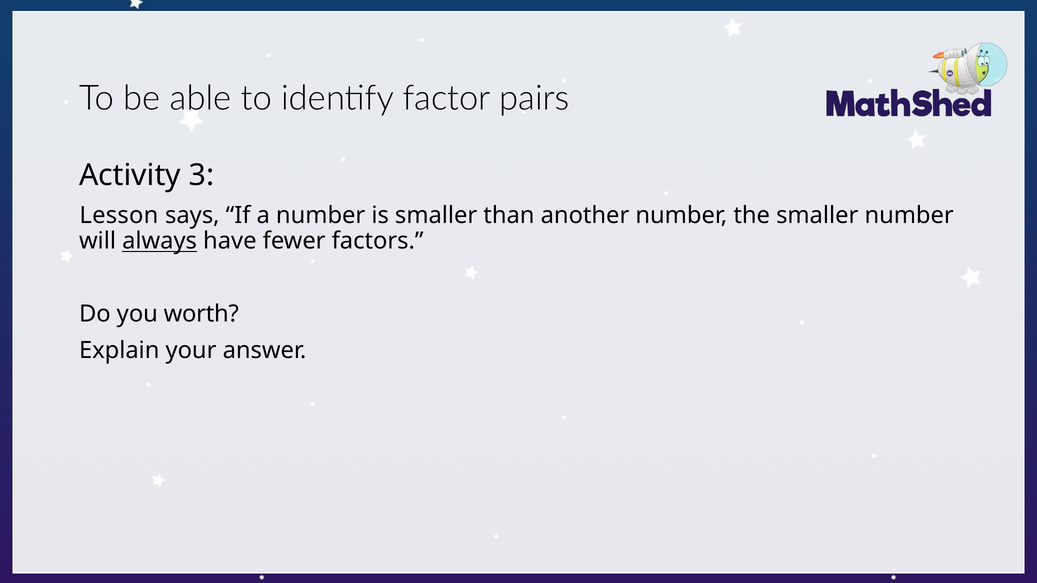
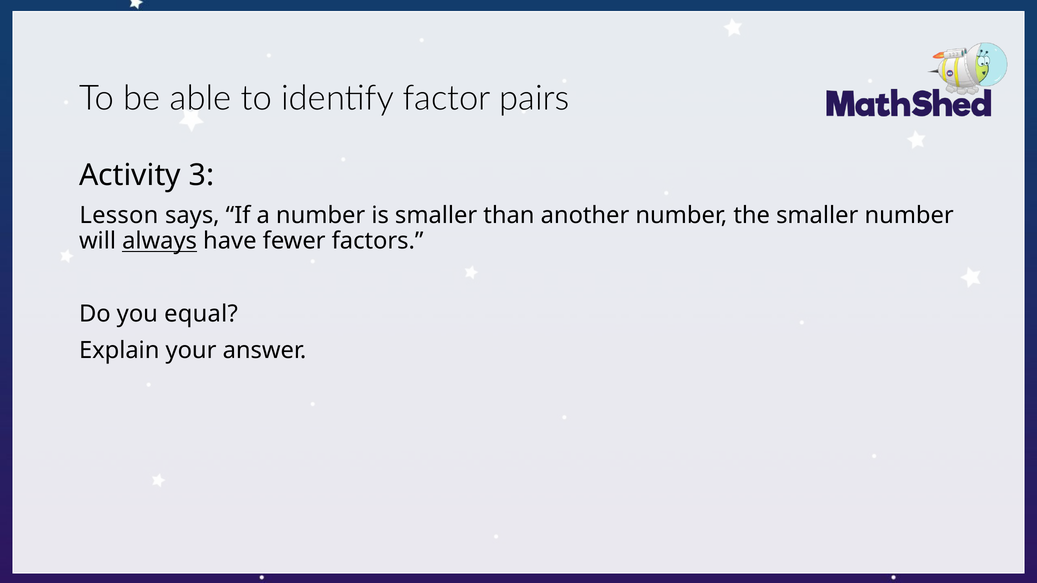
worth: worth -> equal (201, 314)
